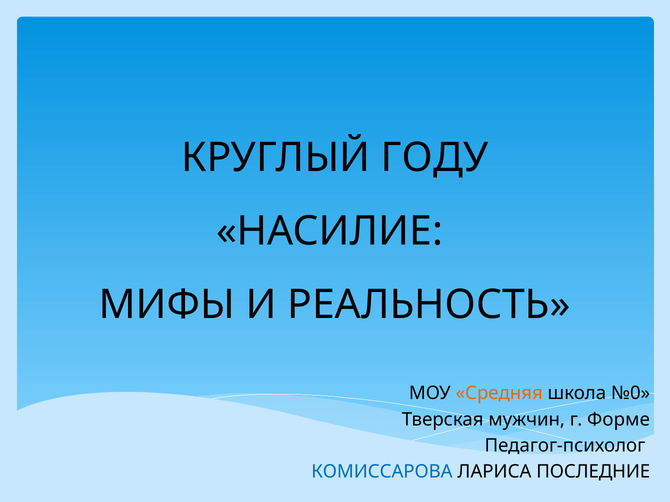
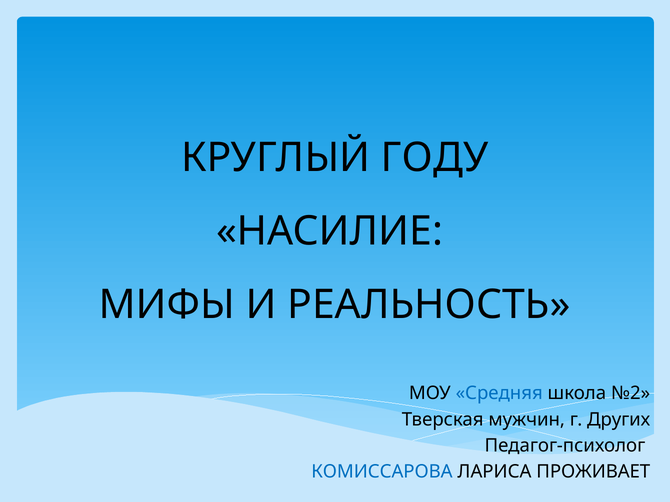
Средняя colour: orange -> blue (499, 394)
№0: №0 -> №2 (631, 394)
Форме: Форме -> Других (619, 420)
ПОСЛЕДНИЕ: ПОСЛЕДНИЕ -> ПРОЖИВАЕТ (593, 472)
